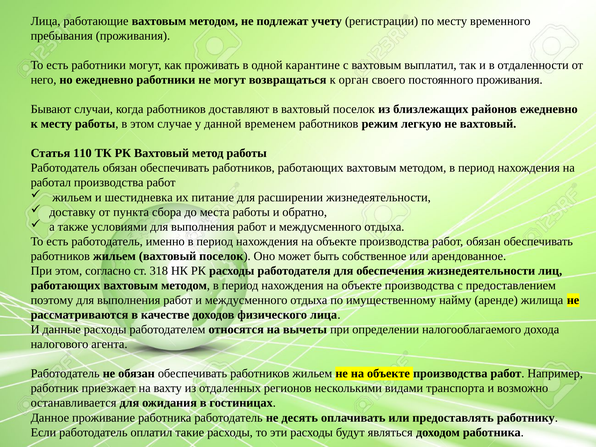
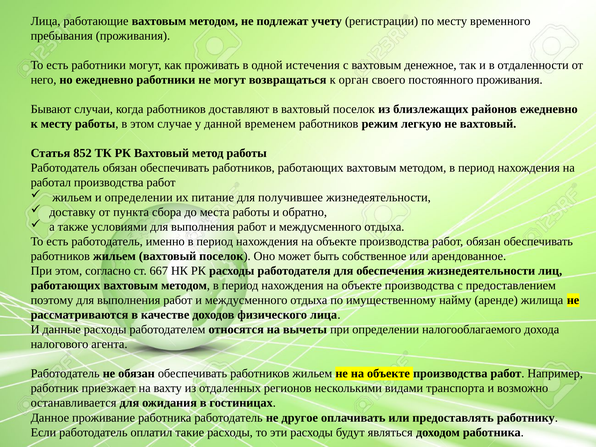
карантине: карантине -> истечения (313, 65)
выплатил: выплатил -> денежное (430, 65)
110: 110 -> 852 (83, 153)
и шестидневка: шестидневка -> определении (139, 197)
расширении: расширении -> получившее (291, 197)
318: 318 -> 667 (159, 271)
десять: десять -> другое (300, 418)
